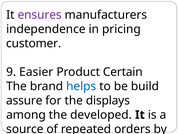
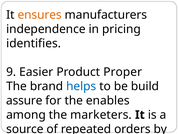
ensures colour: purple -> orange (40, 15)
customer: customer -> identifies (34, 43)
Certain: Certain -> Proper (123, 72)
displays: displays -> enables (108, 100)
developed: developed -> marketers (101, 114)
